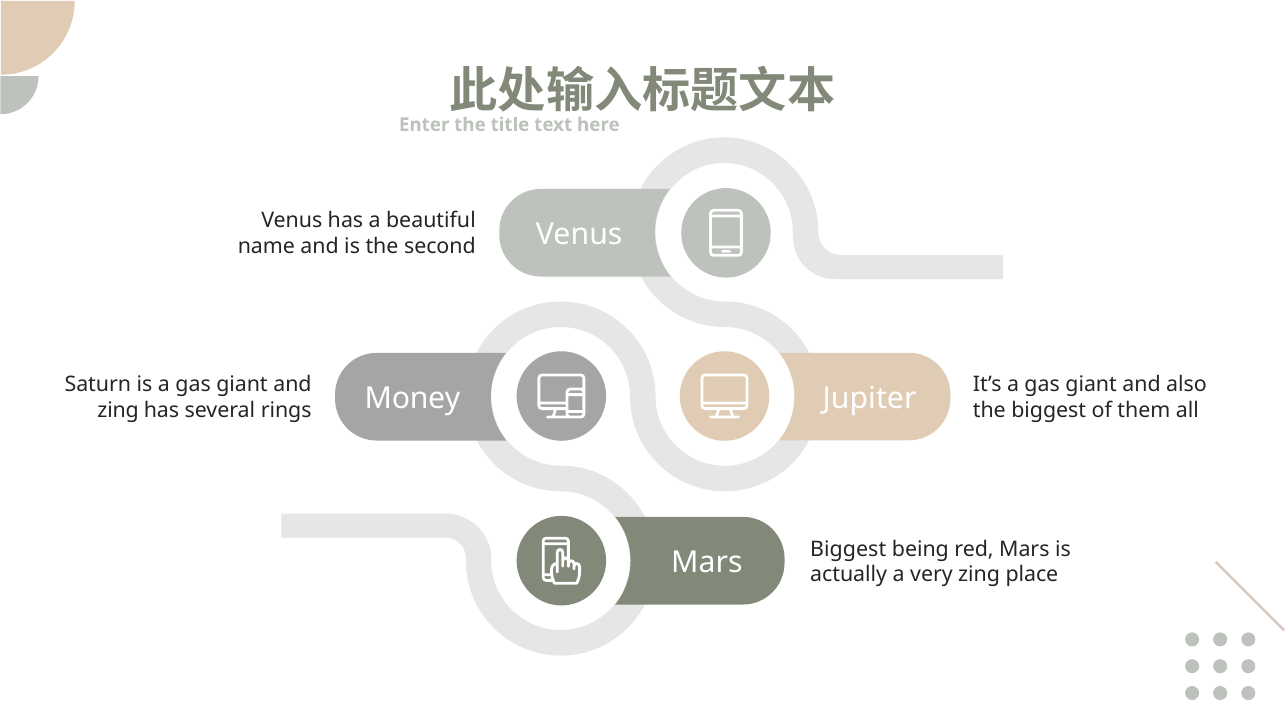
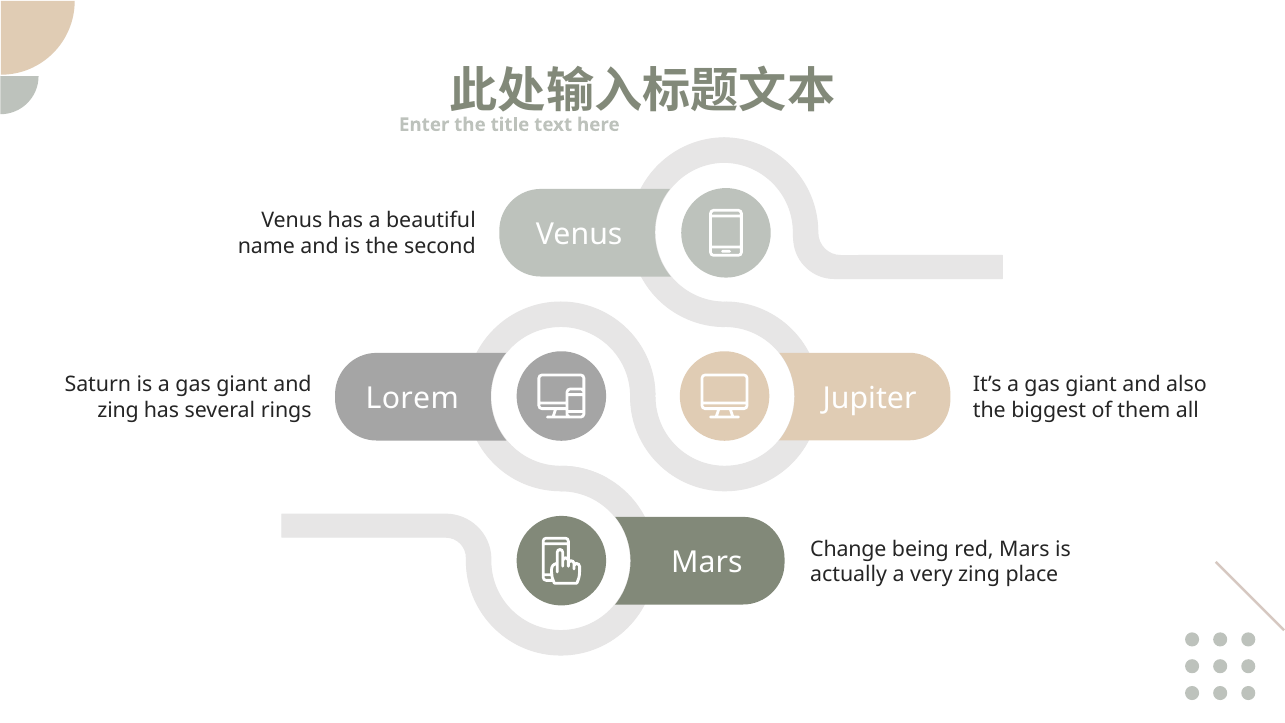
Money: Money -> Lorem (412, 398)
Biggest: Biggest -> Change (848, 549)
